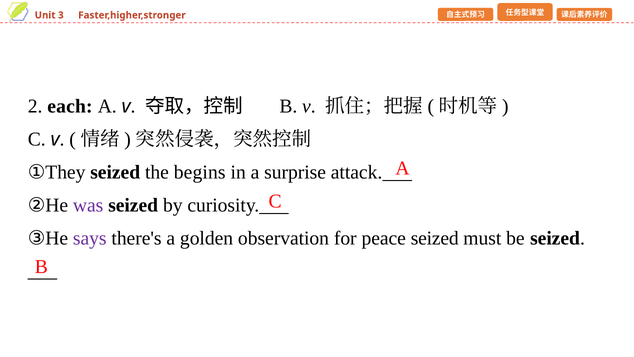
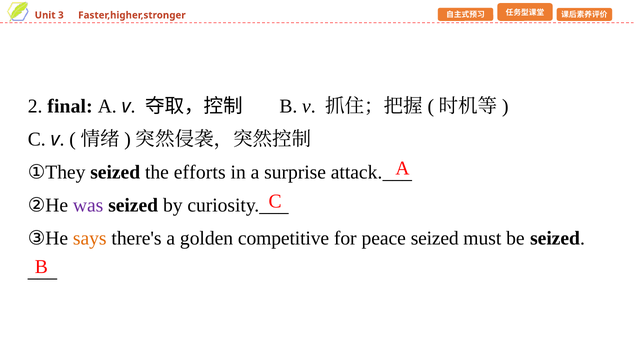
each: each -> final (70, 106)
begins: begins -> efforts (200, 172)
says colour: purple -> orange (90, 238)
observation: observation -> competitive (284, 238)
